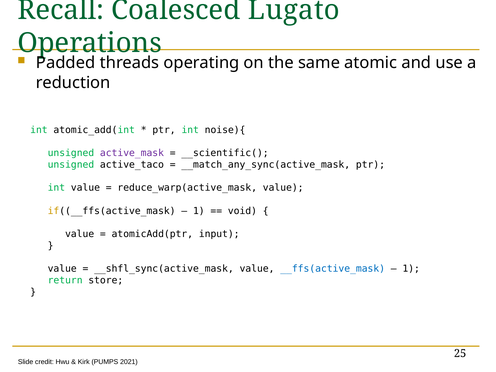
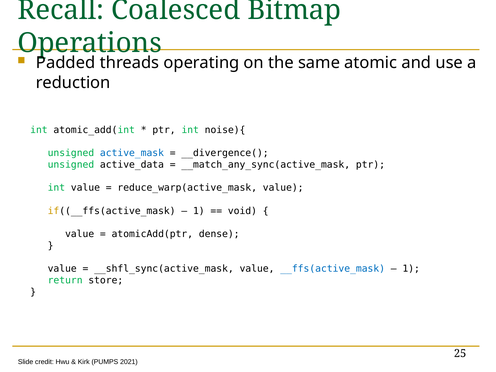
Lugato: Lugato -> Bitmap (294, 10)
active_mask colour: purple -> blue (132, 153)
__scientific(: __scientific( -> __divergence( (225, 153)
active_taco: active_taco -> active_data (132, 165)
input: input -> dense (219, 234)
